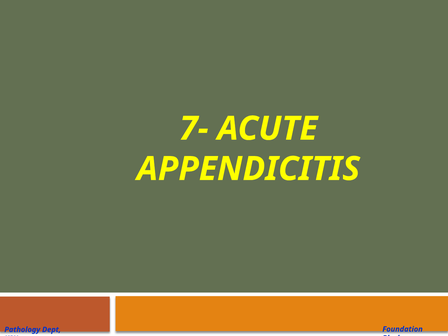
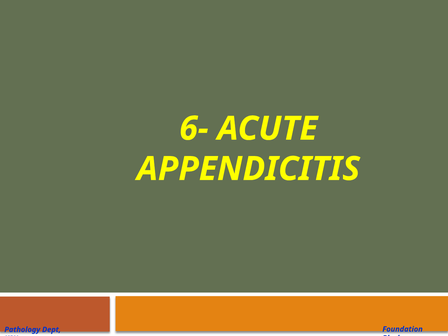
7-: 7- -> 6- (194, 129)
